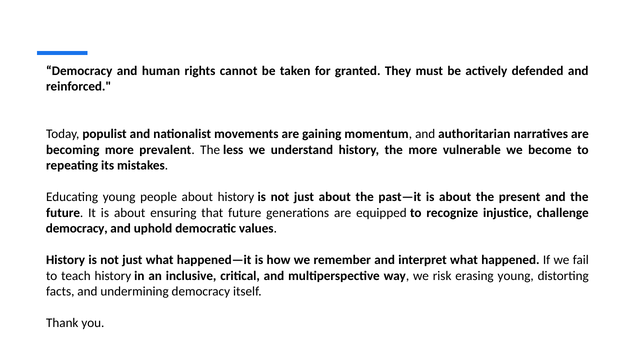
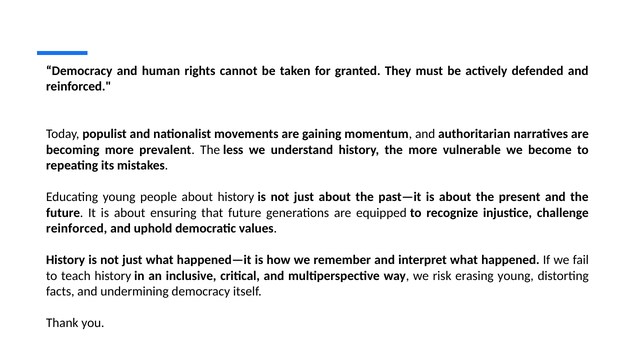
democracy: democracy -> reinforced (77, 228)
